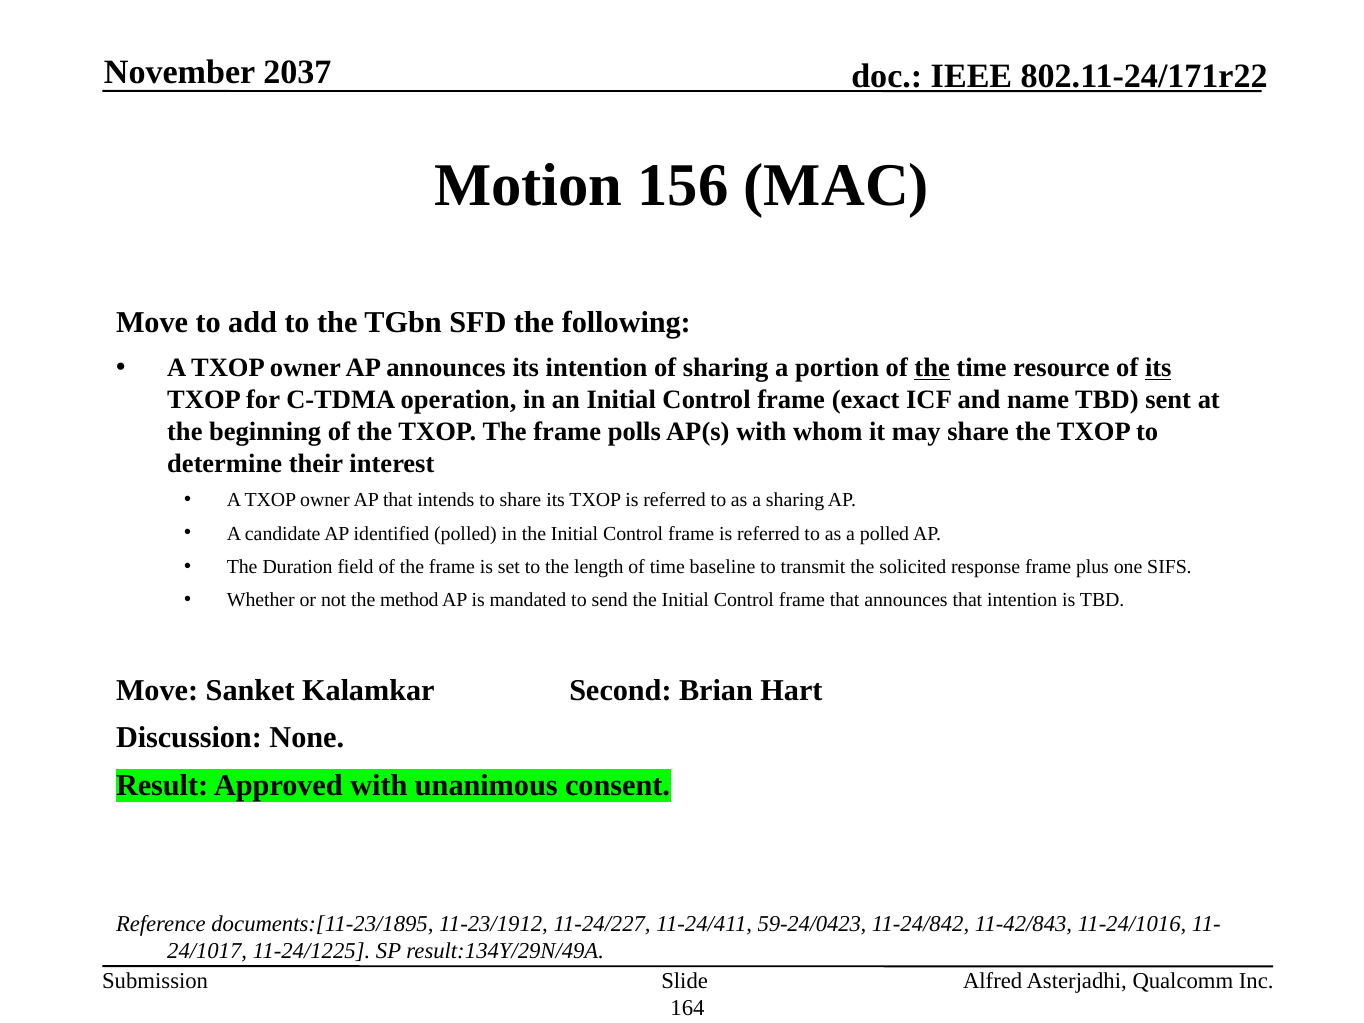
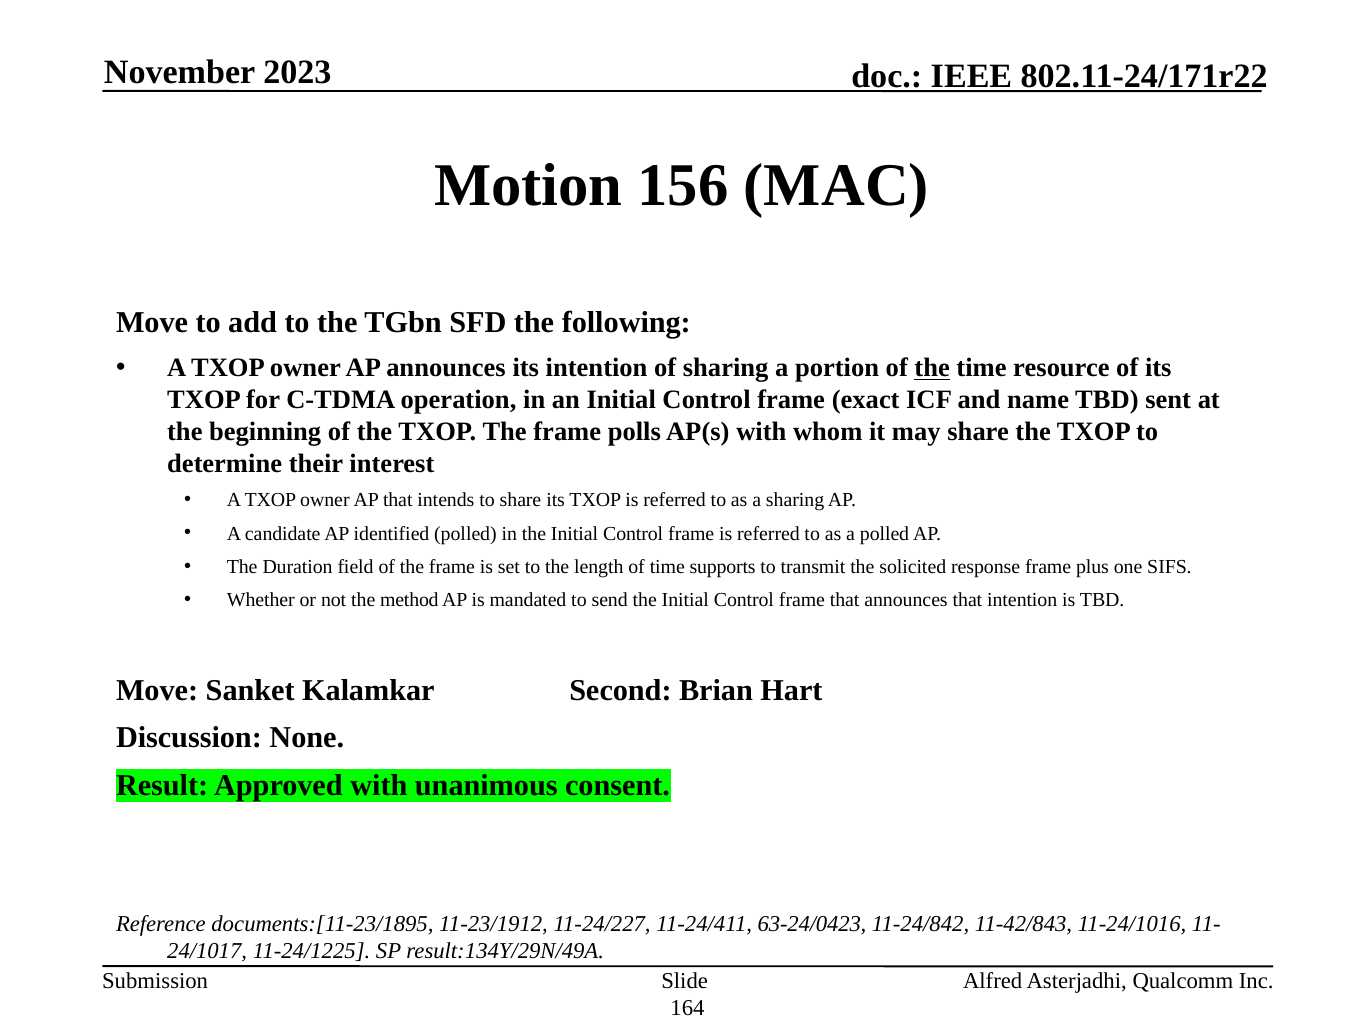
2037: 2037 -> 2023 (297, 72)
its underline: present -> none (1158, 368)
baseline: baseline -> supports (723, 567)
59-24/0423: 59-24/0423 -> 63-24/0423 (812, 924)
